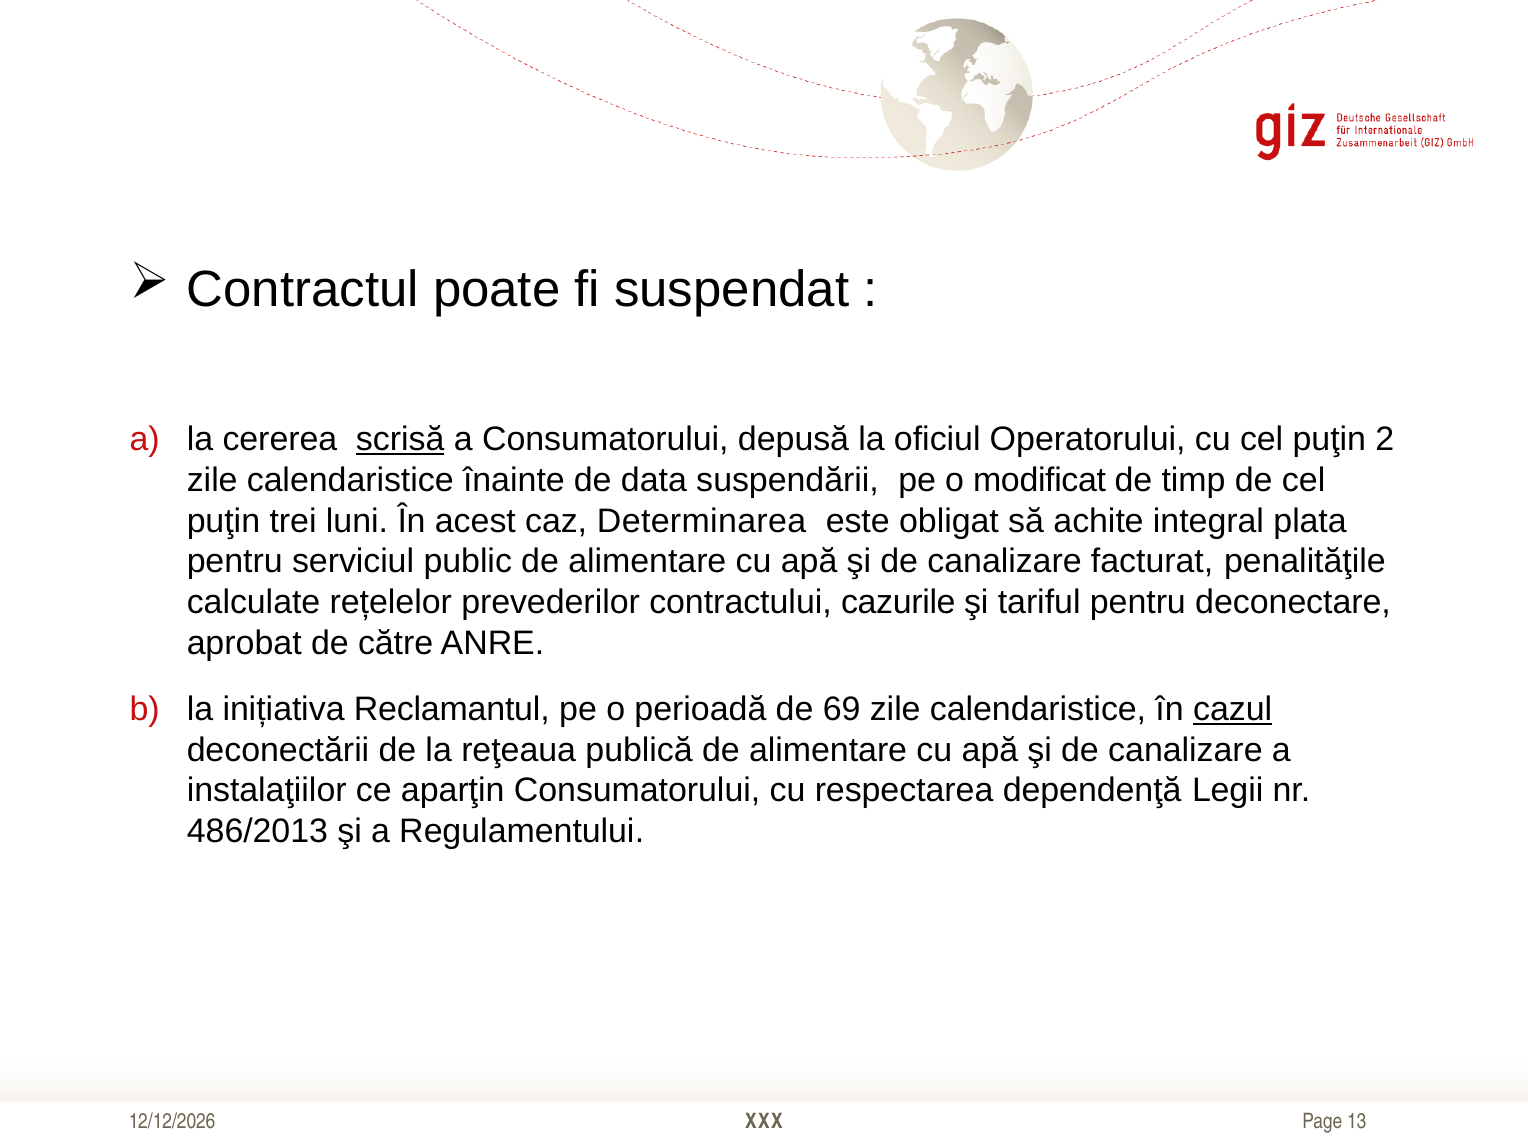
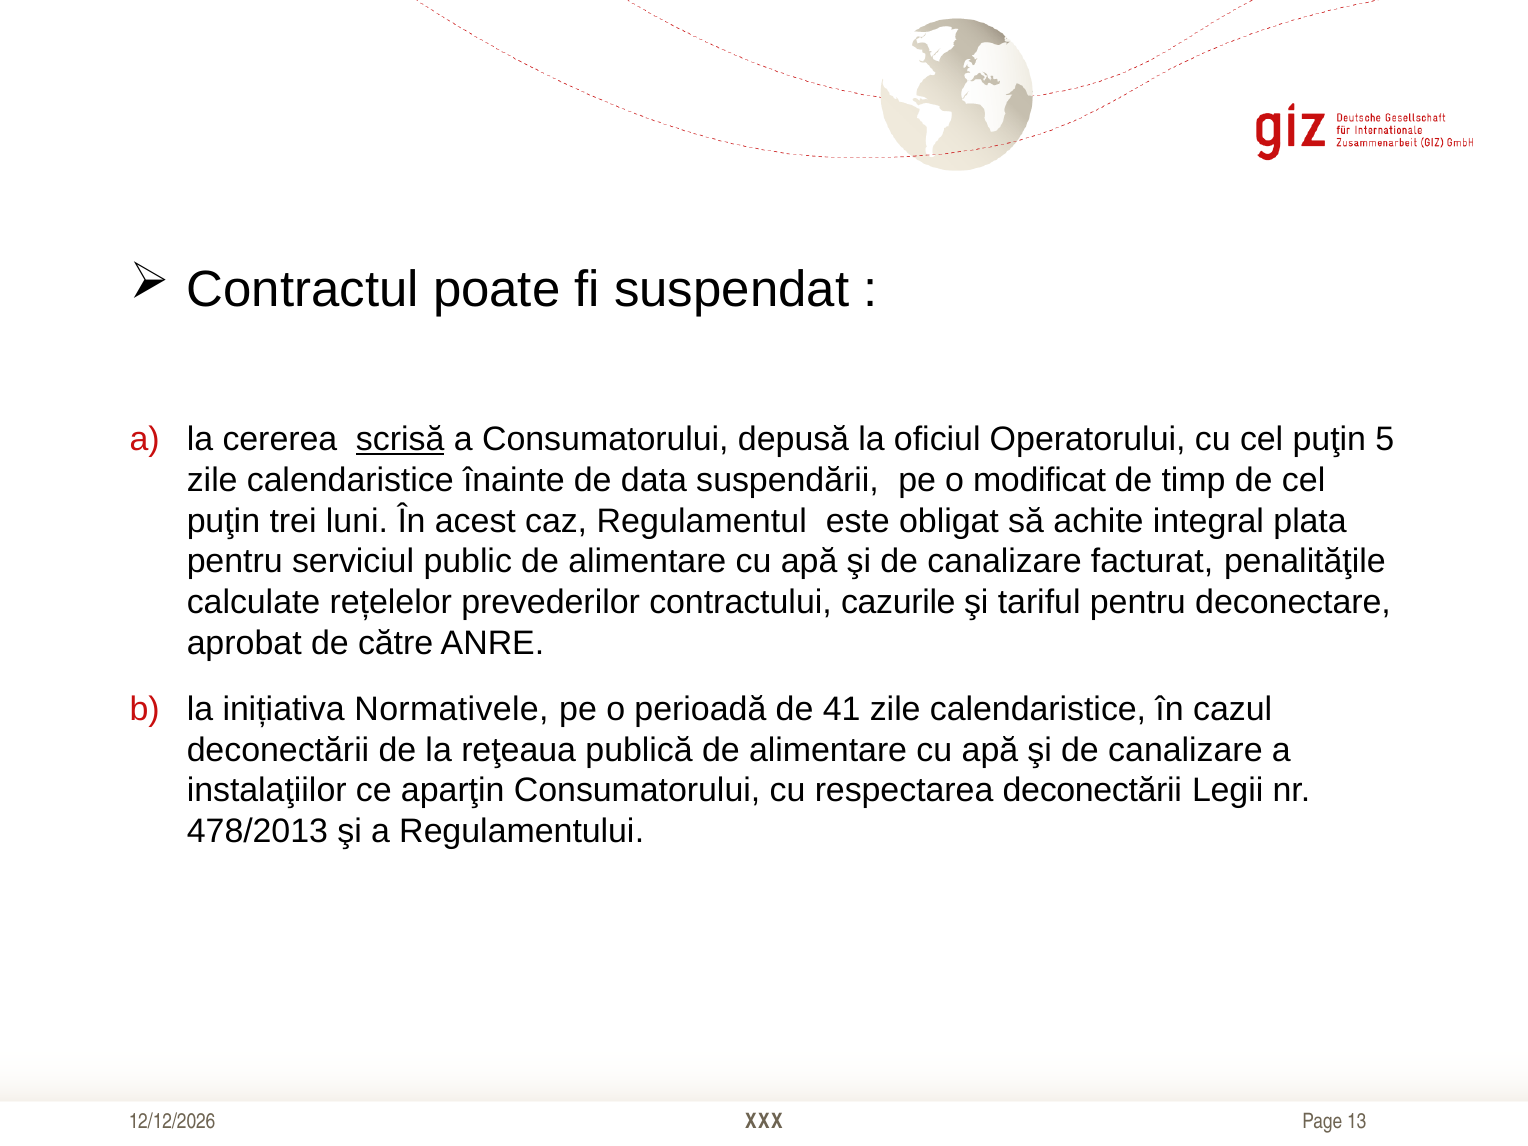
2: 2 -> 5 (1385, 439)
Determinarea: Determinarea -> Regulamentul (702, 521)
Reclamantul: Reclamantul -> Normativele (451, 709)
69: 69 -> 41 (842, 709)
cazul underline: present -> none (1233, 709)
respectarea dependenţă: dependenţă -> deconectării (1092, 791)
486/2013: 486/2013 -> 478/2013 (257, 831)
